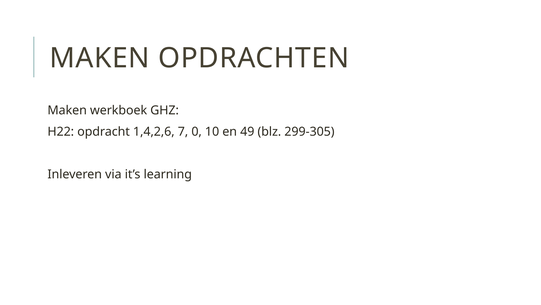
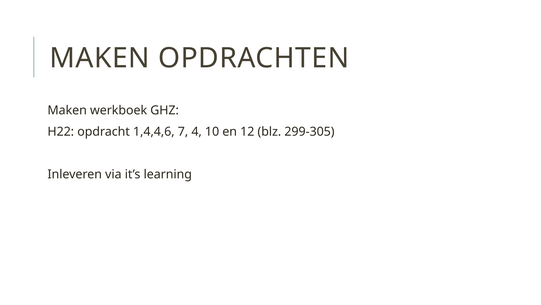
1,4,2,6: 1,4,2,6 -> 1,4,4,6 (154, 131)
0: 0 -> 4 (197, 131)
49: 49 -> 12 (247, 131)
